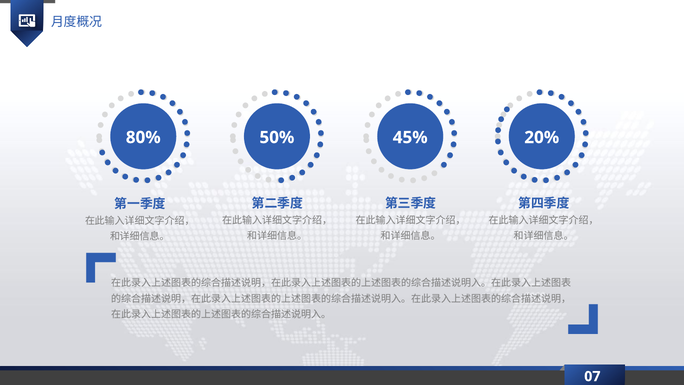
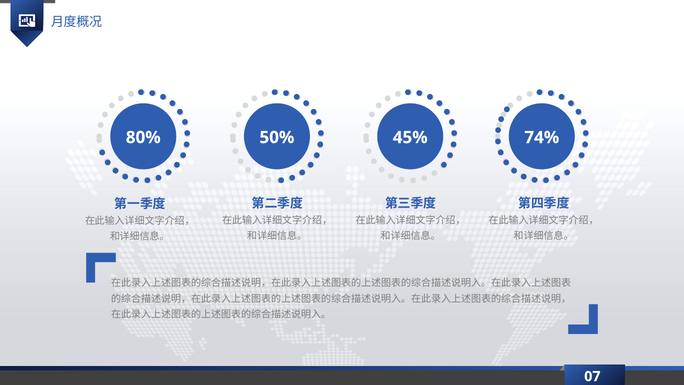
20%: 20% -> 74% (542, 137)
